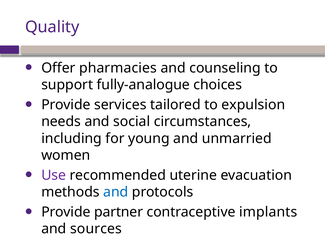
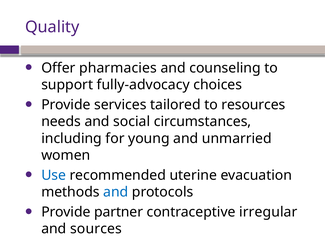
fully-analogue: fully-analogue -> fully-advocacy (143, 85)
expulsion: expulsion -> resources (253, 105)
Use colour: purple -> blue (54, 175)
implants: implants -> irregular (268, 212)
